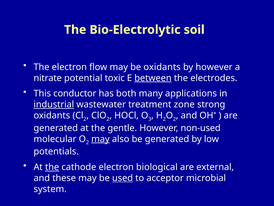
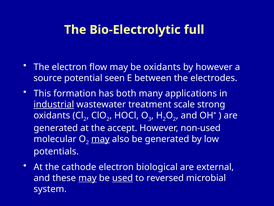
soil: soil -> full (194, 30)
nitrate: nitrate -> source (48, 78)
toxic: toxic -> seen (115, 78)
between underline: present -> none (153, 78)
conductor: conductor -> formation (75, 93)
zone: zone -> scale (184, 104)
gentle: gentle -> accept (122, 128)
the underline: present -> none (52, 167)
may underline: none -> present (87, 178)
acceptor: acceptor -> reversed (165, 178)
